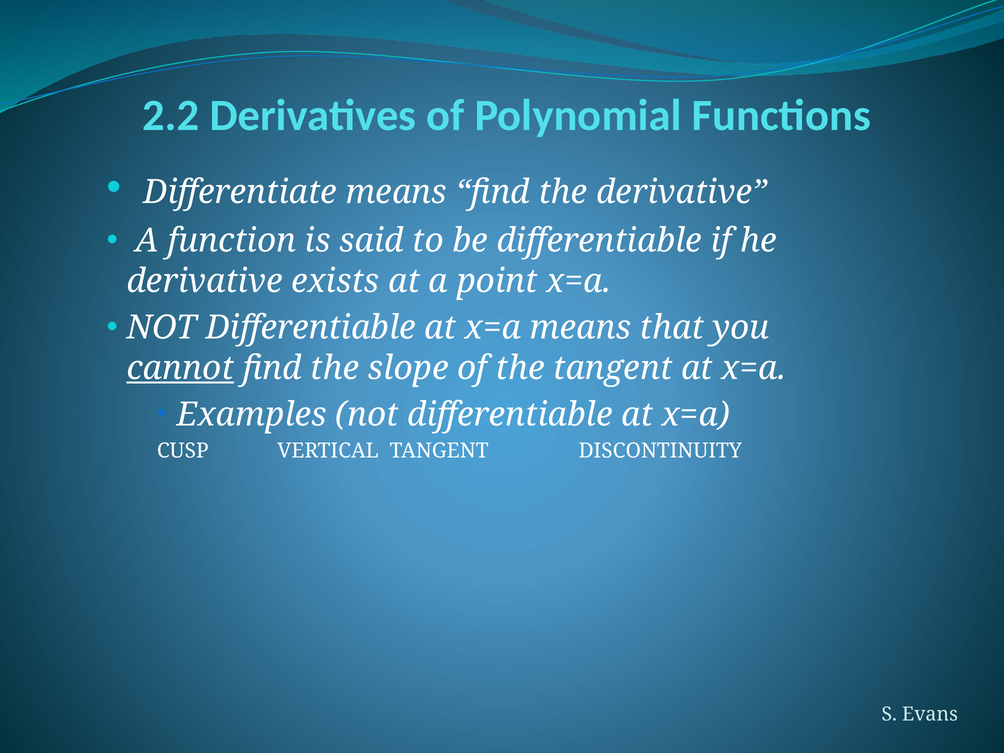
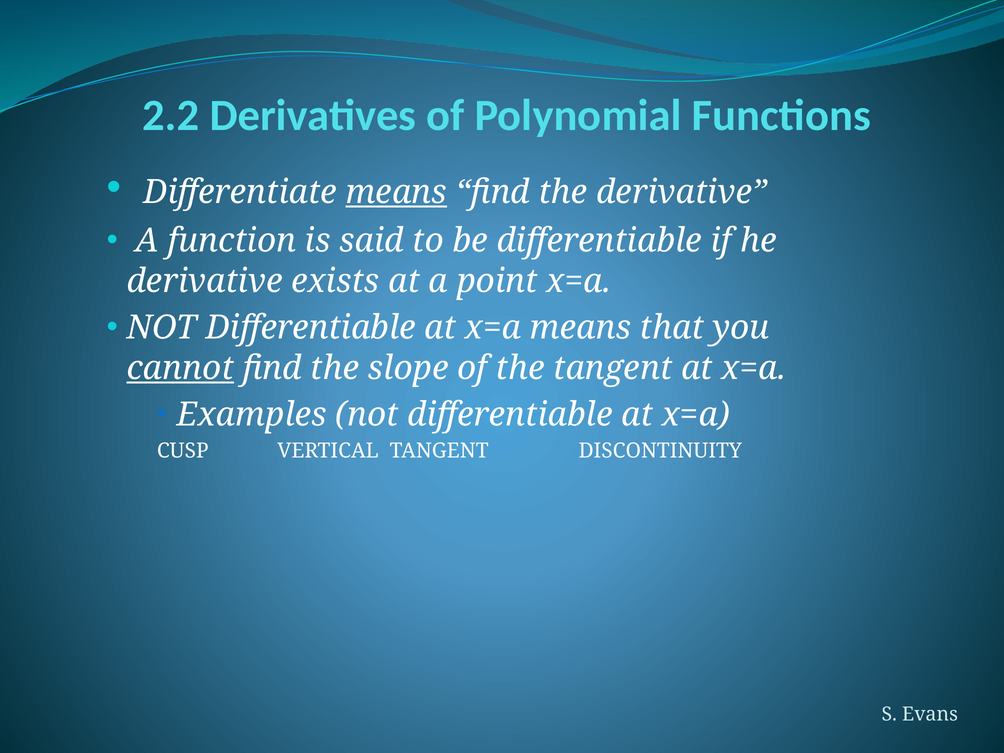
means underline: none -> present (396, 192)
